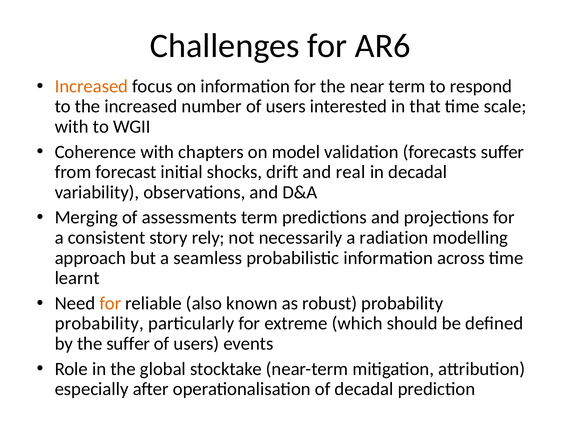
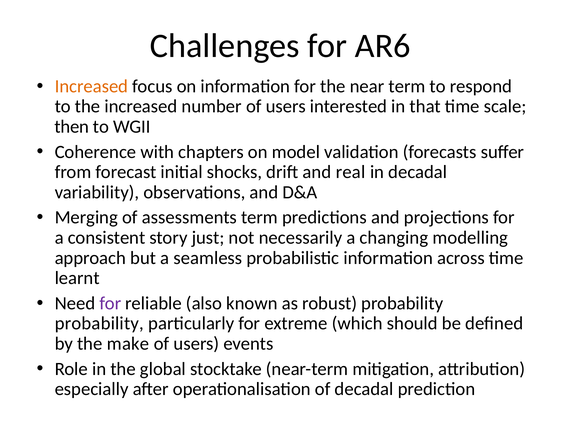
with: with -> then (72, 127)
rely: rely -> just (208, 238)
radiation: radiation -> changing (394, 238)
for colour: orange -> purple (110, 303)
the suffer: suffer -> make (128, 343)
